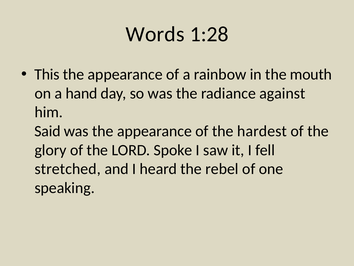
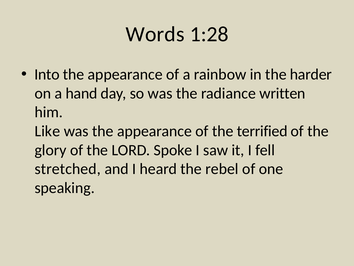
This: This -> Into (47, 74)
mouth: mouth -> harder (311, 74)
against: against -> written (282, 93)
Said: Said -> Like (47, 131)
hardest: hardest -> terrified (262, 131)
